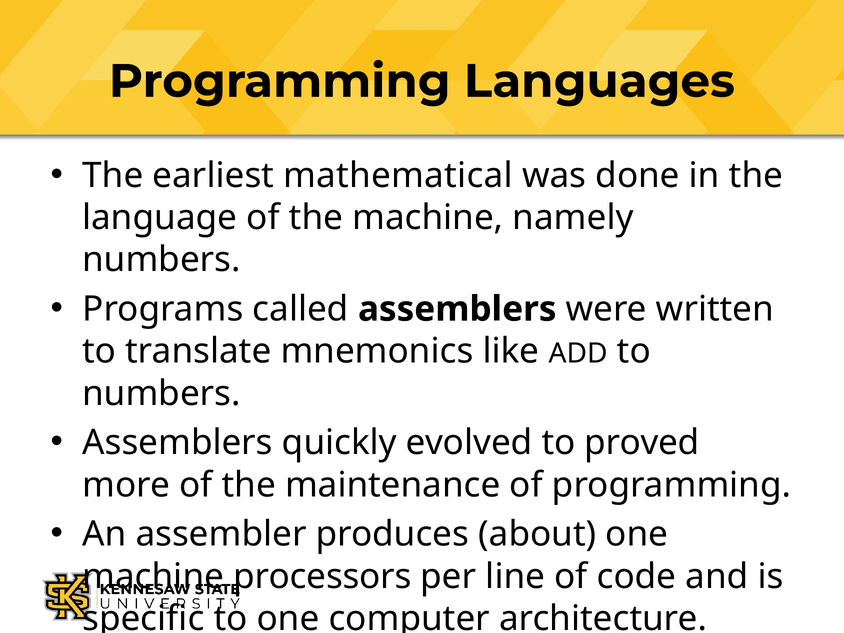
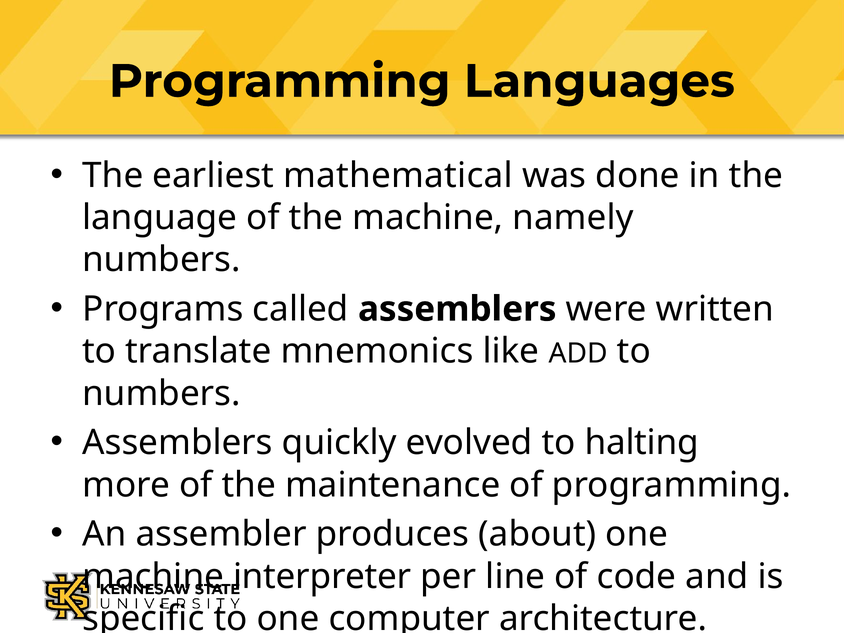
proved: proved -> halting (642, 443)
processors: processors -> interpreter (322, 576)
